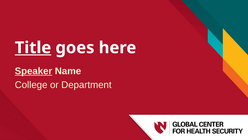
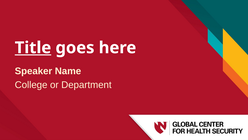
Speaker underline: present -> none (34, 71)
